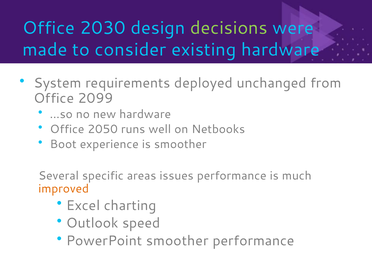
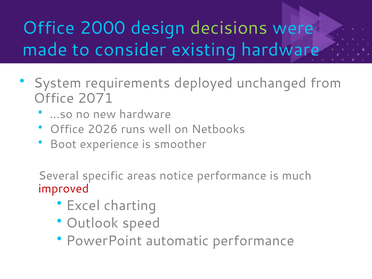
2030: 2030 -> 2000 (103, 28)
2099: 2099 -> 2071 (96, 98)
2050: 2050 -> 2026 (103, 129)
issues: issues -> notice (176, 176)
improved colour: orange -> red (64, 189)
PowerPoint smoother: smoother -> automatic (177, 241)
